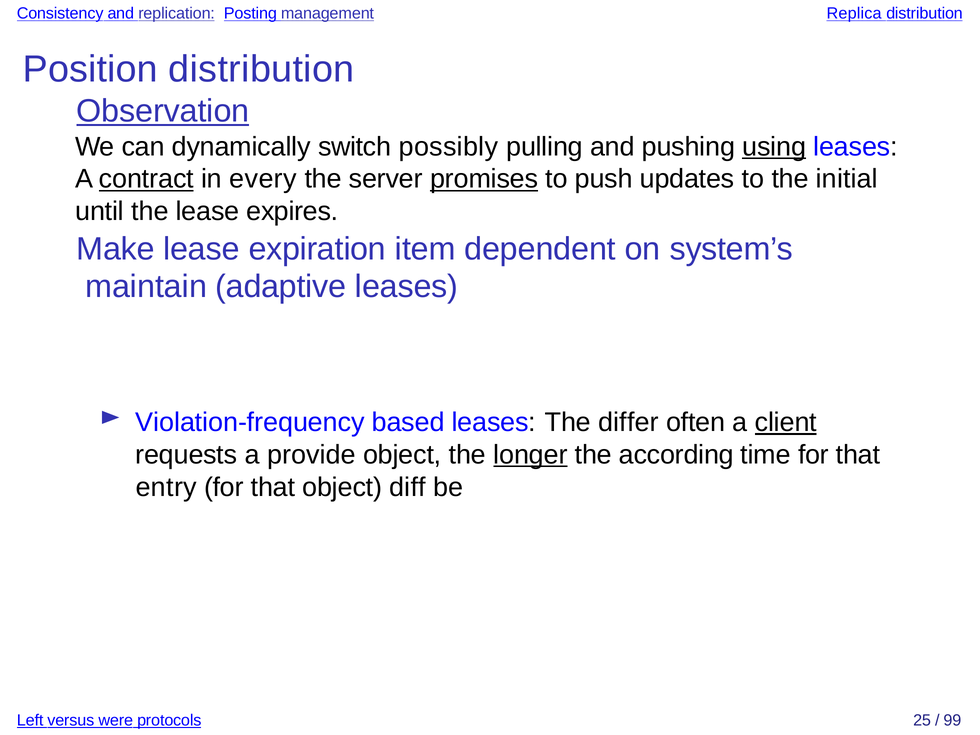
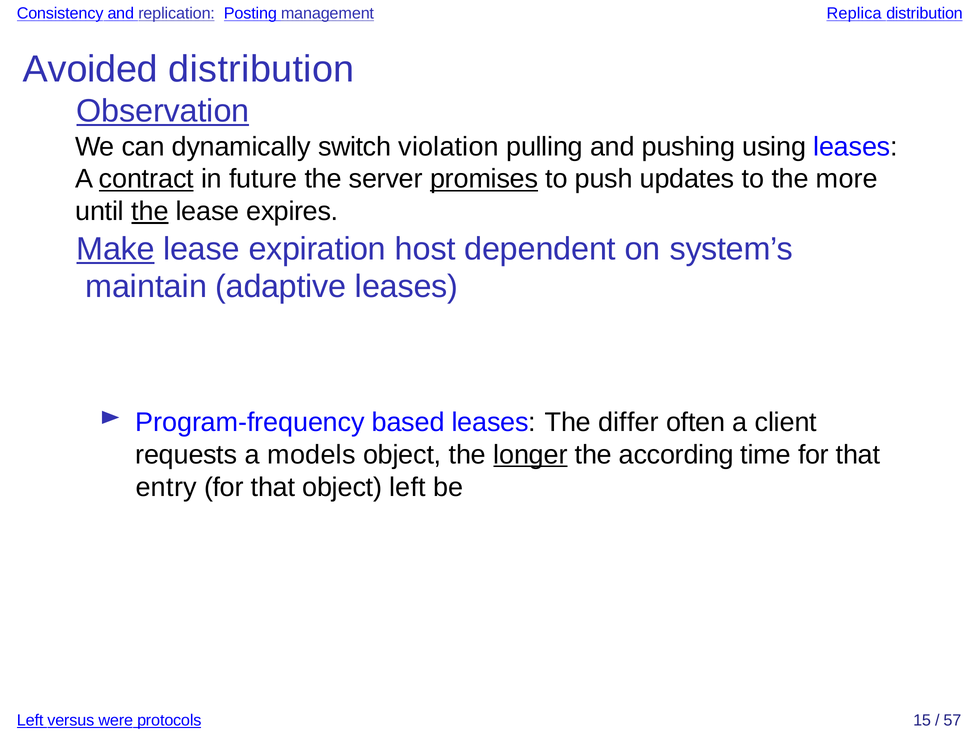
Position: Position -> Avoided (90, 69)
possibly: possibly -> violation (449, 147)
using underline: present -> none (774, 147)
every: every -> future (263, 179)
initial: initial -> more (847, 179)
the underline: none -> present (150, 212)
Make underline: none -> present (115, 249)
item: item -> host (425, 249)
Violation-frequency: Violation-frequency -> Program-frequency (250, 423)
client underline: present -> none (786, 423)
provide: provide -> models (311, 455)
object diff: diff -> left (407, 488)
25: 25 -> 15 (922, 721)
99: 99 -> 57 (952, 721)
